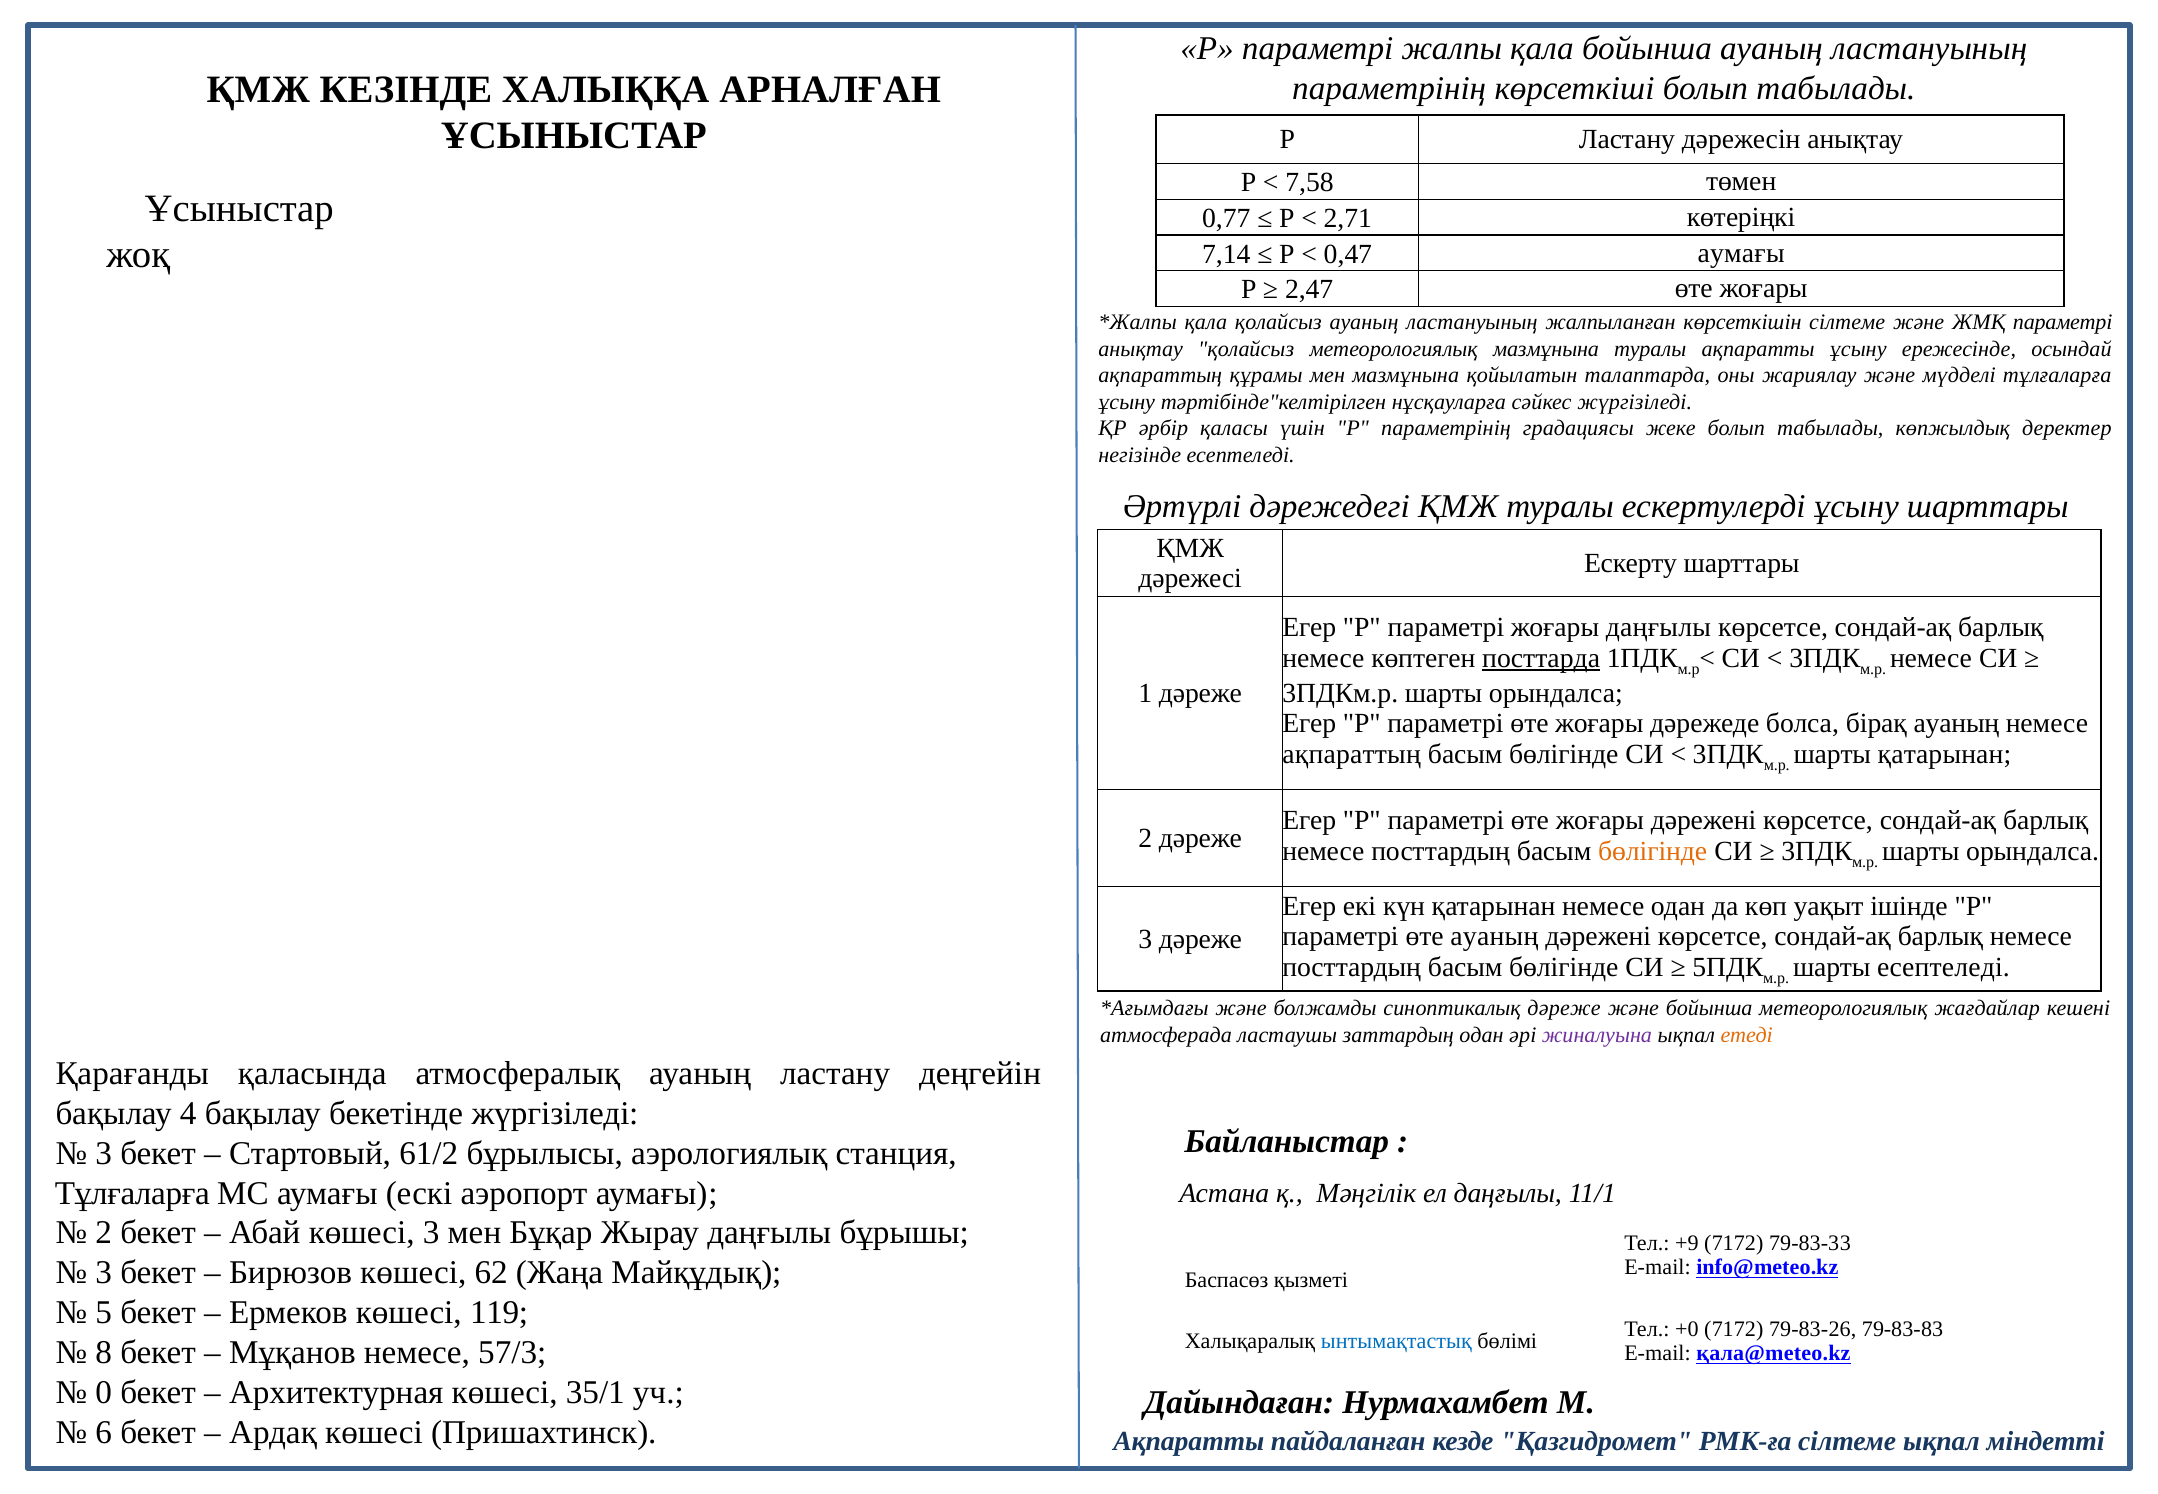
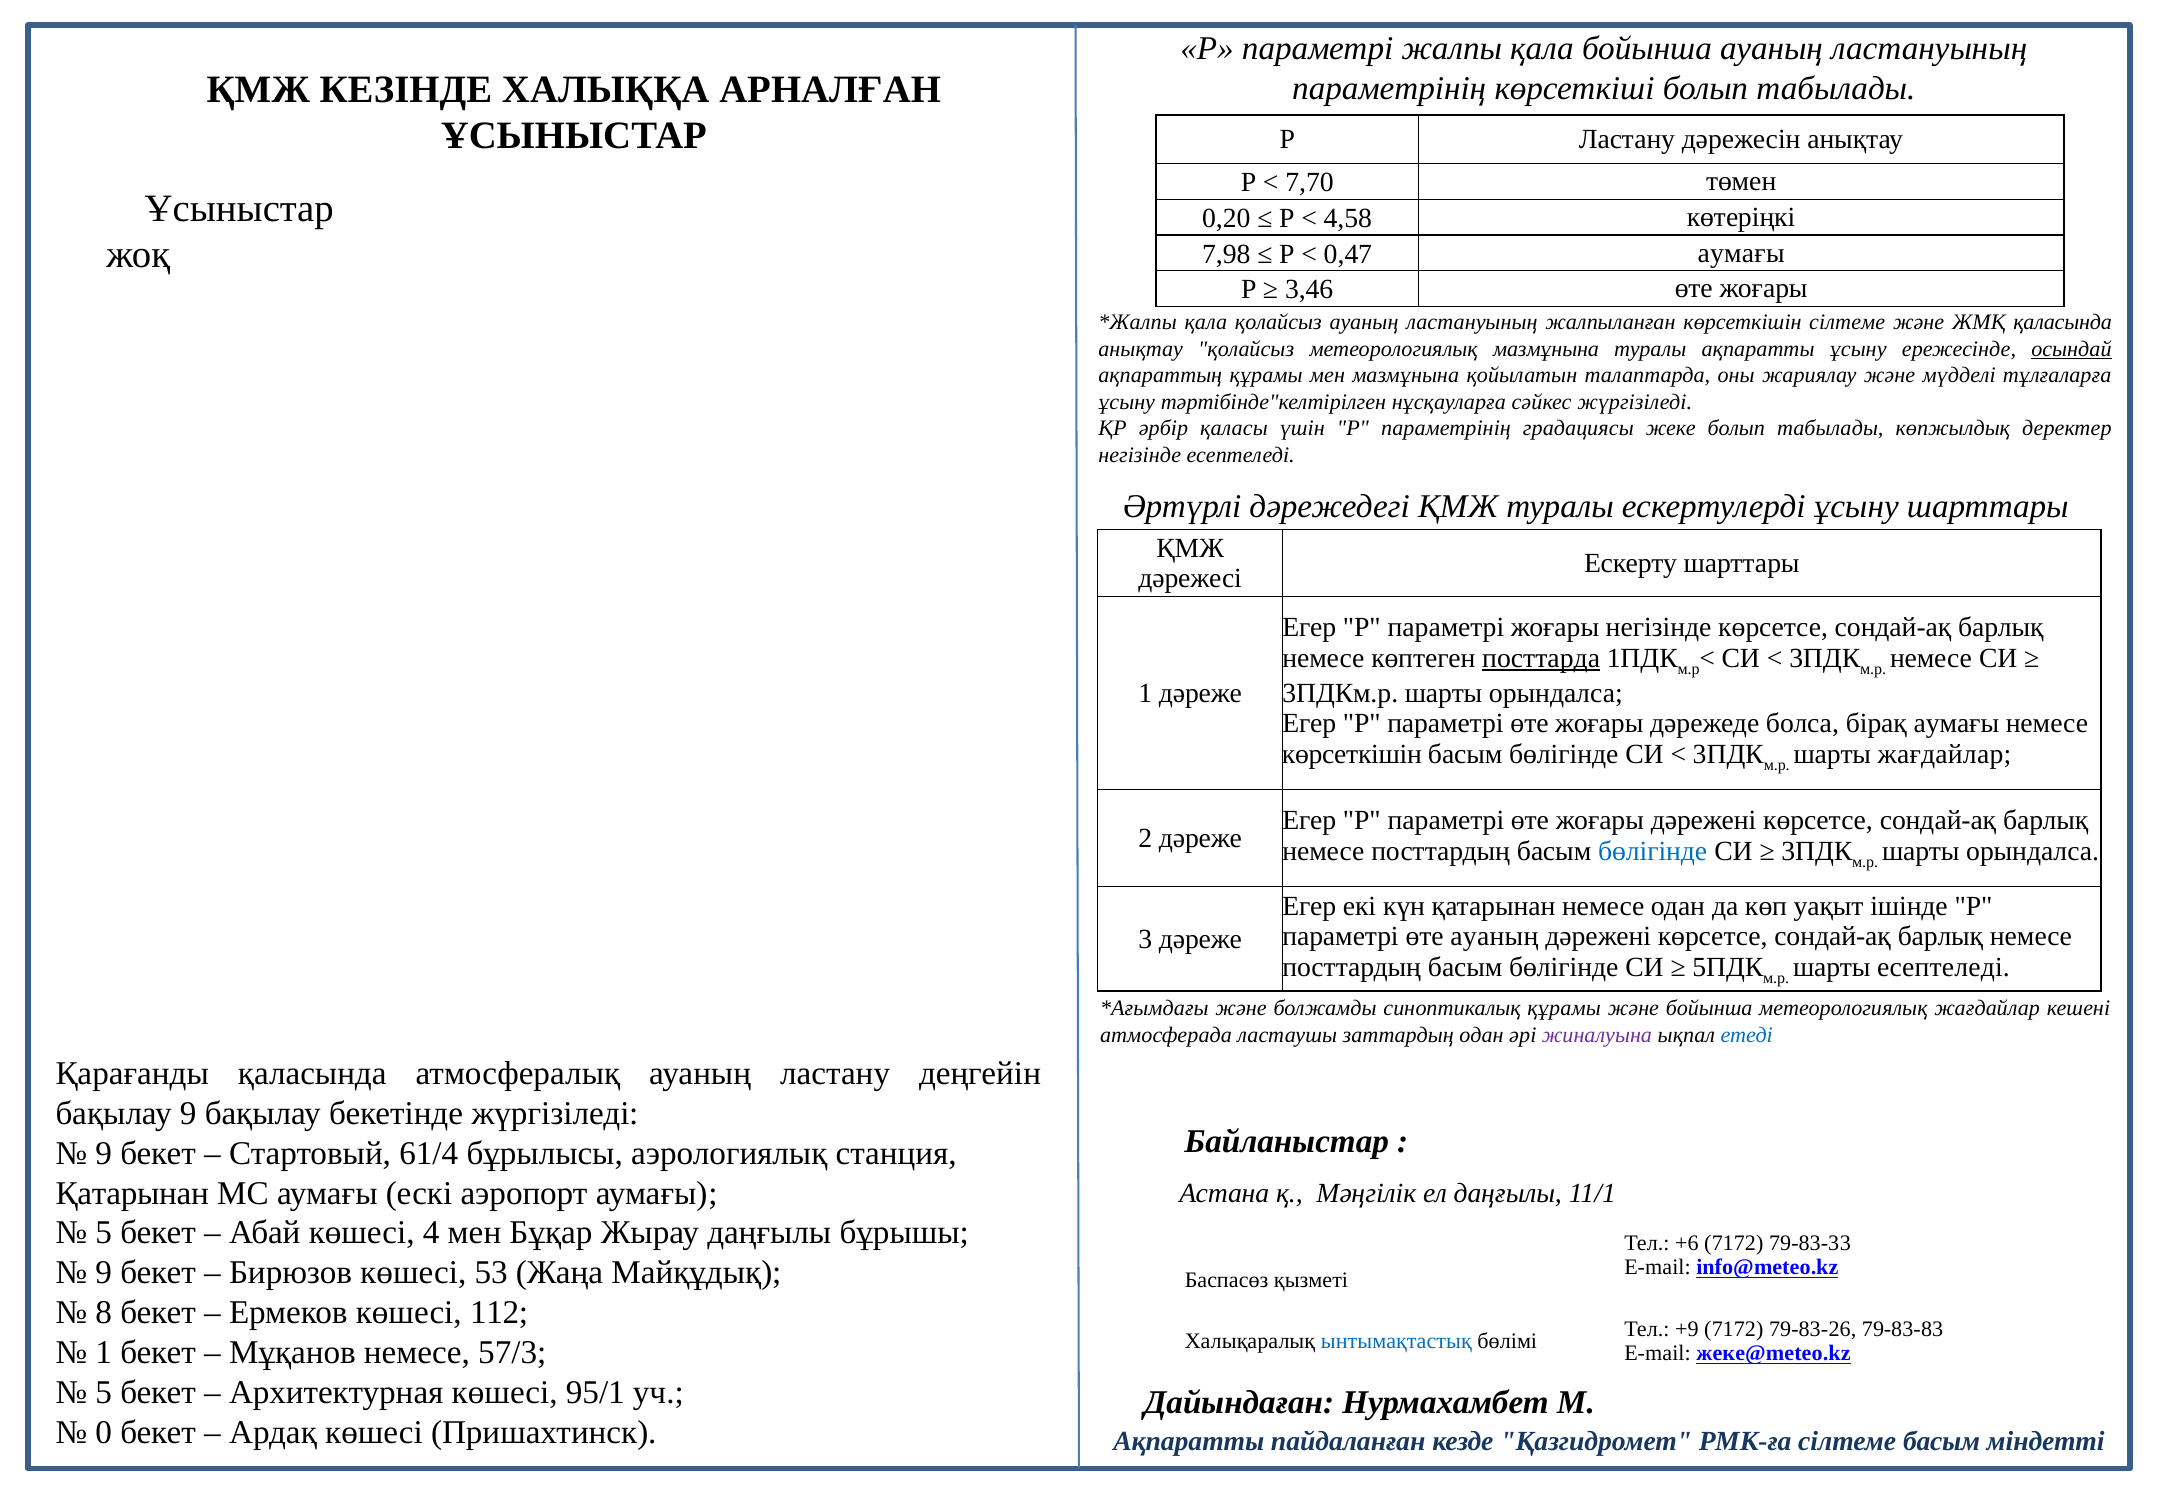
7,58: 7,58 -> 7,70 (1310, 183)
0,77: 0,77 -> 0,20 (1226, 218)
2,71: 2,71 -> 4,58 (1348, 218)
7,14: 7,14 -> 7,98 (1226, 254)
2,47: 2,47 -> 3,46 (1309, 290)
ЖМҚ параметрі: параметрі -> қаласында (2063, 323)
осындай underline: none -> present (2071, 349)
жоғары даңғылы: даңғылы -> негізінде (1659, 628)
бірақ ауаның: ауаның -> аумағы (1956, 724)
ақпараттың: ақпараттың -> көрсеткішін (1352, 754)
шарты қатарынан: қатарынан -> жағдайлар (1945, 754)
бөлігінде colour: orange -> blue (1653, 851)
синоптикалық дәреже: дәреже -> құрамы (1564, 1008)
етеді colour: orange -> blue (1747, 1035)
бақылау 4: 4 -> 9 (188, 1113)
3: 3 -> 9 (104, 1153)
61/2: 61/2 -> 61/4 (429, 1153)
Тұлғаларға: Тұлғаларға -> Қатарынан (132, 1193)
2: 2 -> 5 (104, 1233)
көшесі 3: 3 -> 4 (431, 1233)
+9: +9 -> +6 (1687, 1243)
3: 3 -> 9 (104, 1273)
62: 62 -> 53 (491, 1273)
5: 5 -> 8 (104, 1313)
119: 119 -> 112 (499, 1313)
+0: +0 -> +9 (1687, 1329)
8: 8 -> 1 (104, 1352)
қала@meteo.kz: қала@meteo.kz -> жеке@meteo.kz (1774, 1354)
0: 0 -> 5 (104, 1392)
35/1: 35/1 -> 95/1 (595, 1392)
6: 6 -> 0 (104, 1432)
сілтеме ықпал: ықпал -> басым (1942, 1441)
